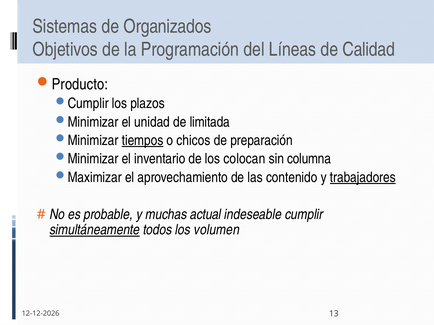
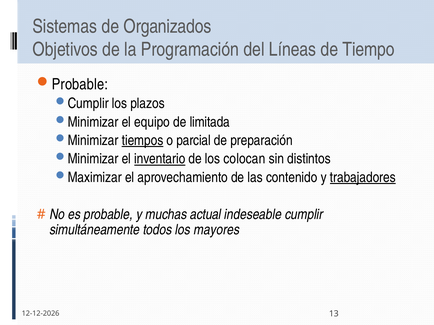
Calidad: Calidad -> Tiempo (369, 50)
Producto: Producto -> Probable (80, 84)
unidad: unidad -> equipo (152, 122)
chicos: chicos -> parcial (194, 141)
inventario underline: none -> present (160, 159)
columna: columna -> distintos (309, 159)
simultáneamente underline: present -> none (95, 230)
volumen: volumen -> mayores (217, 230)
